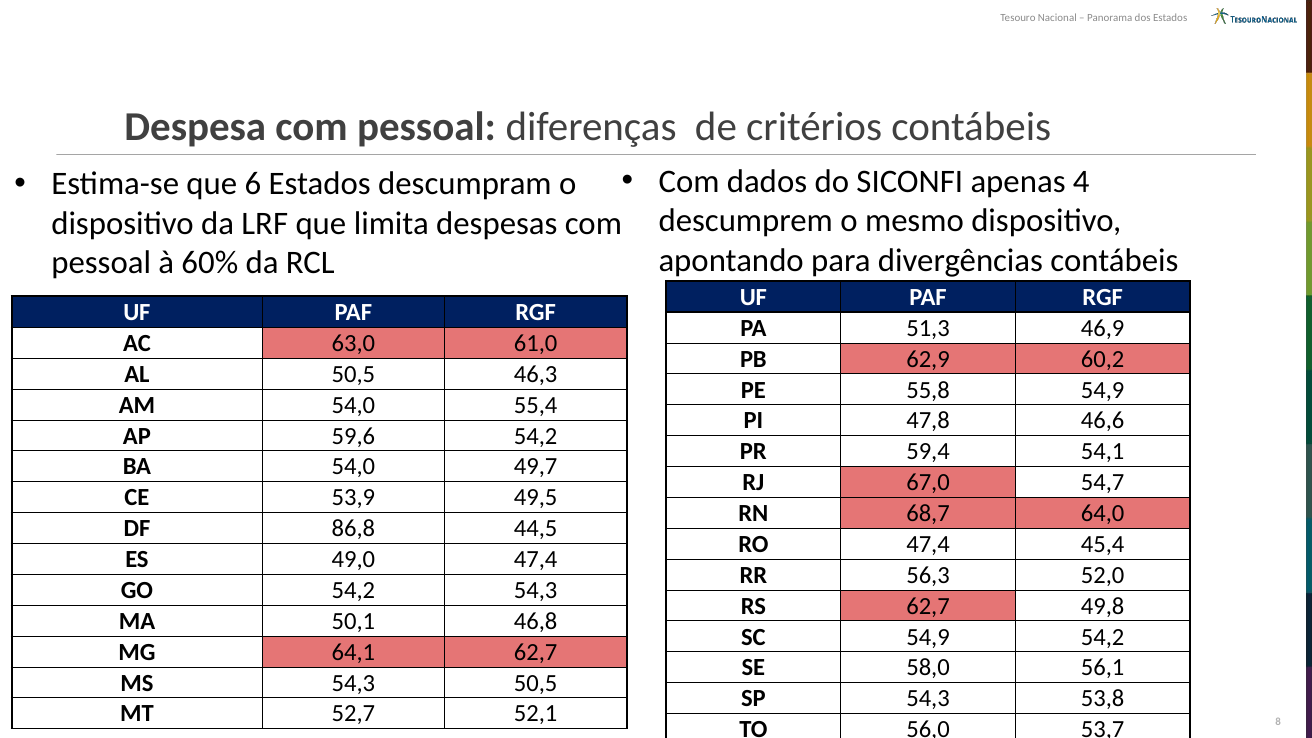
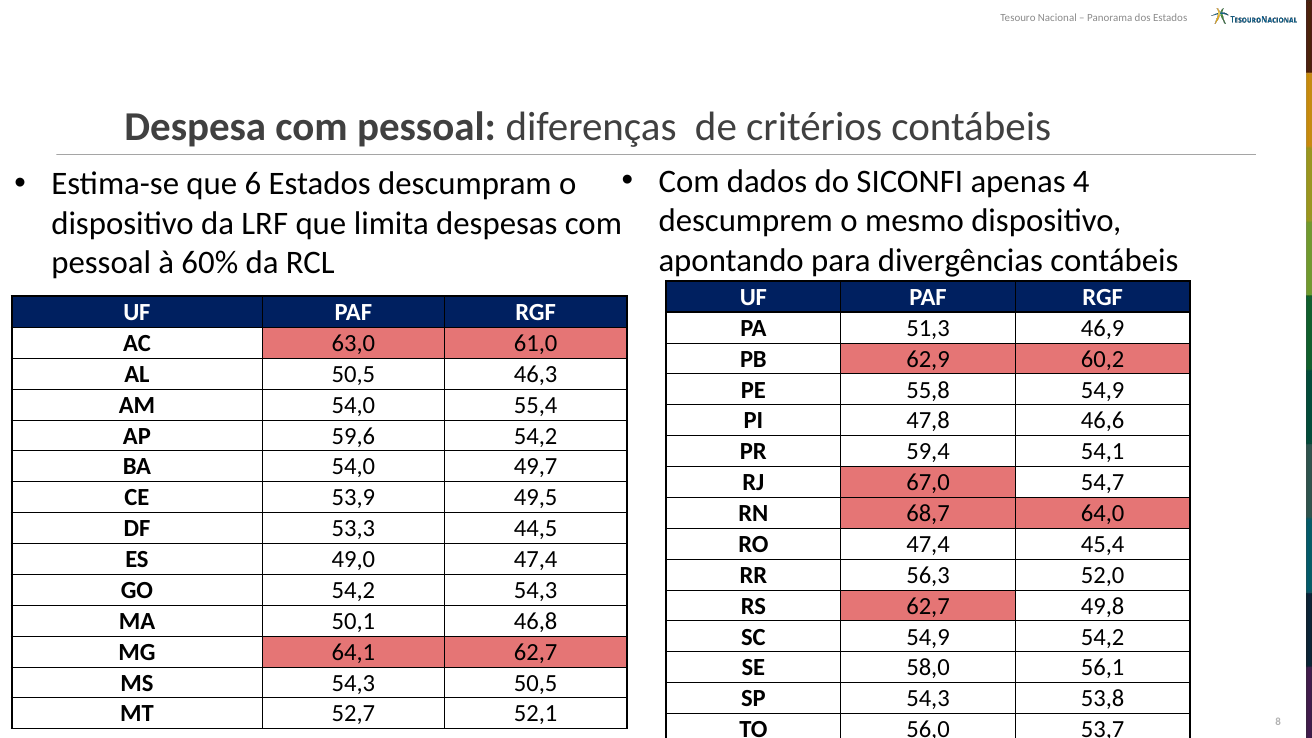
86,8: 86,8 -> 53,3 (353, 529)
